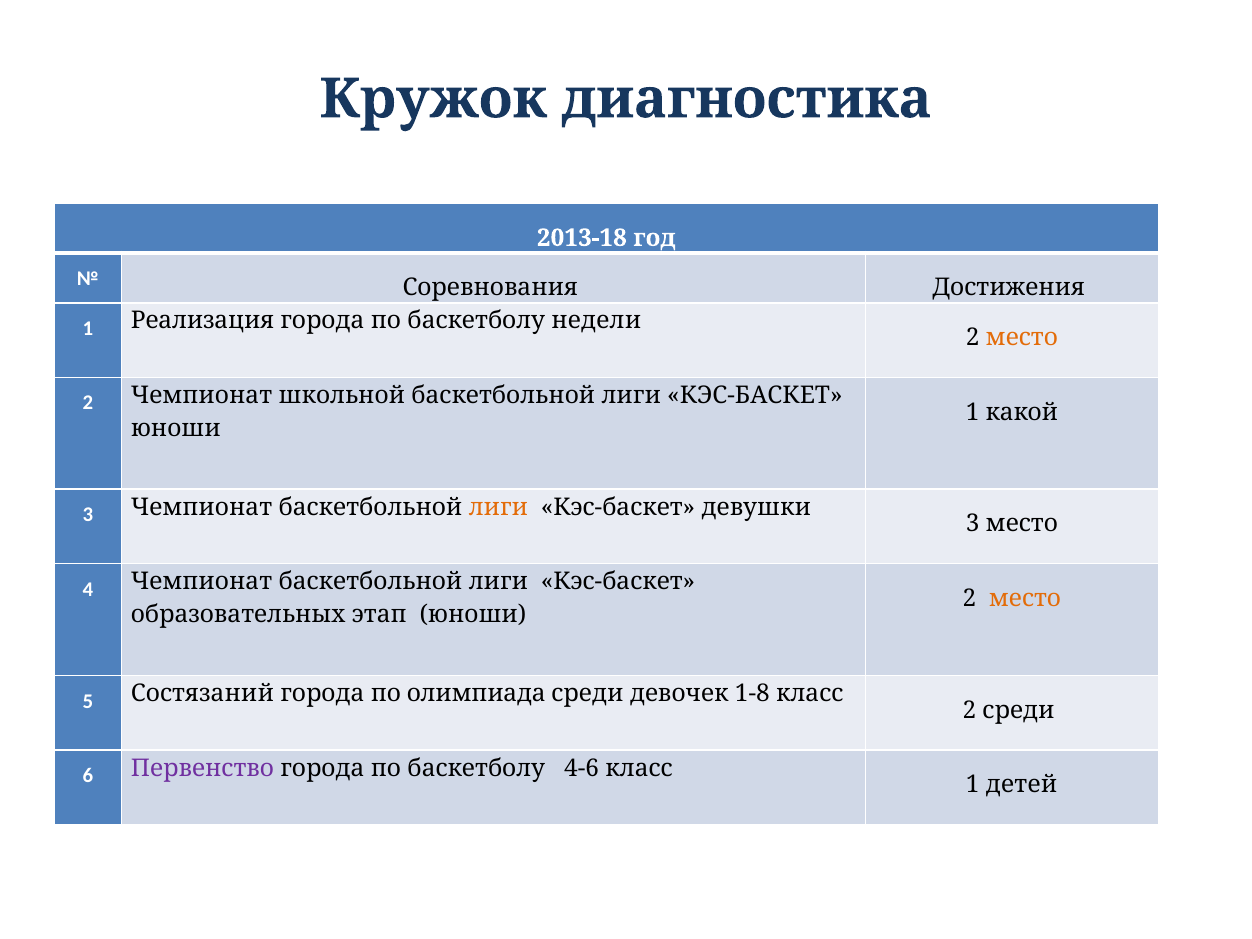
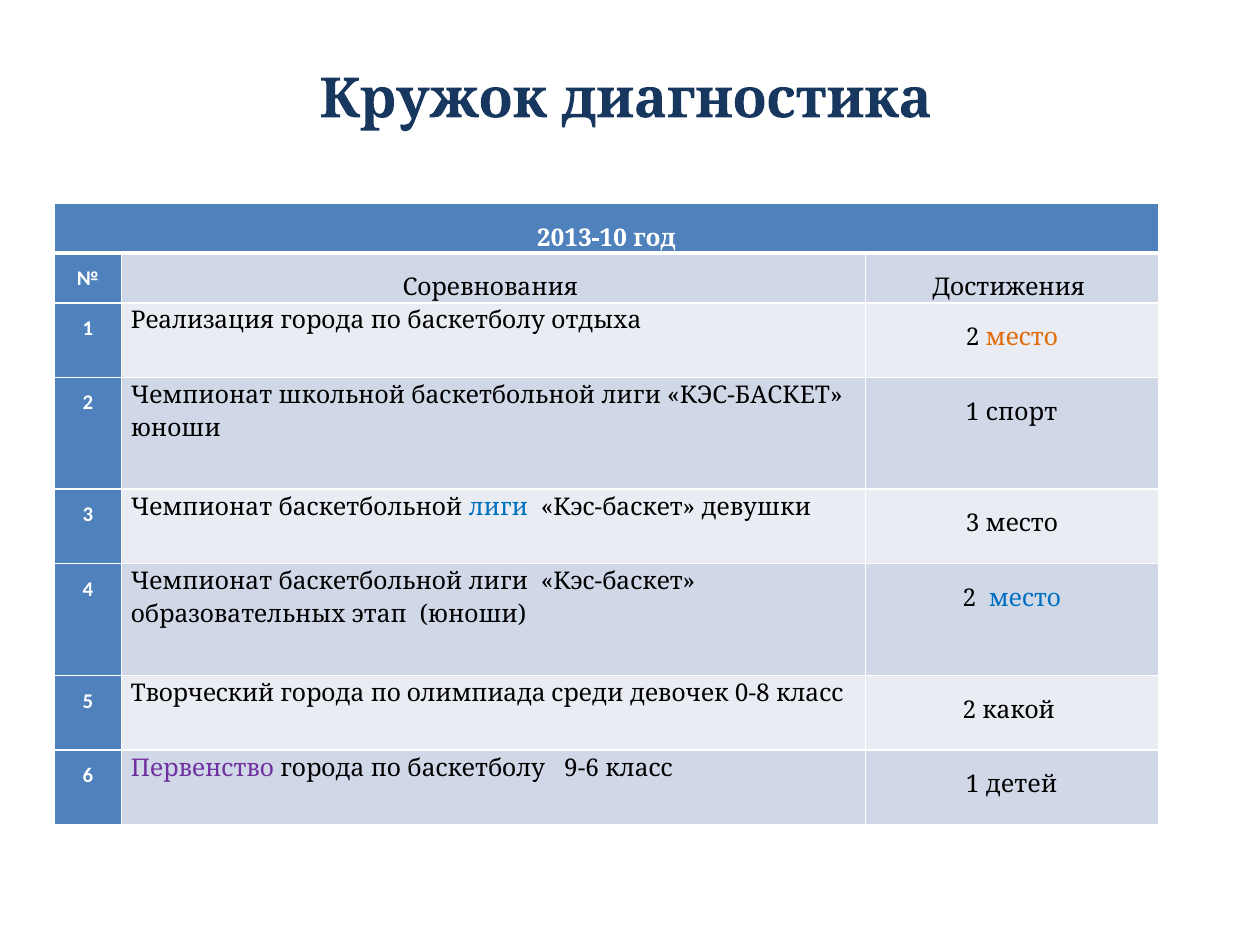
2013-18: 2013-18 -> 2013-10 (582, 238)
недели: недели -> отдыха (596, 321)
какой: какой -> спорт (1022, 412)
лиги colour: orange -> blue (498, 507)
место colour: orange -> blue (1025, 598)
Состязаний: Состязаний -> Творческий (203, 694)
1-8: 1-8 -> 0-8 (752, 694)
2 среди: среди -> какой (1019, 710)
4-6: 4-6 -> 9-6 (582, 768)
